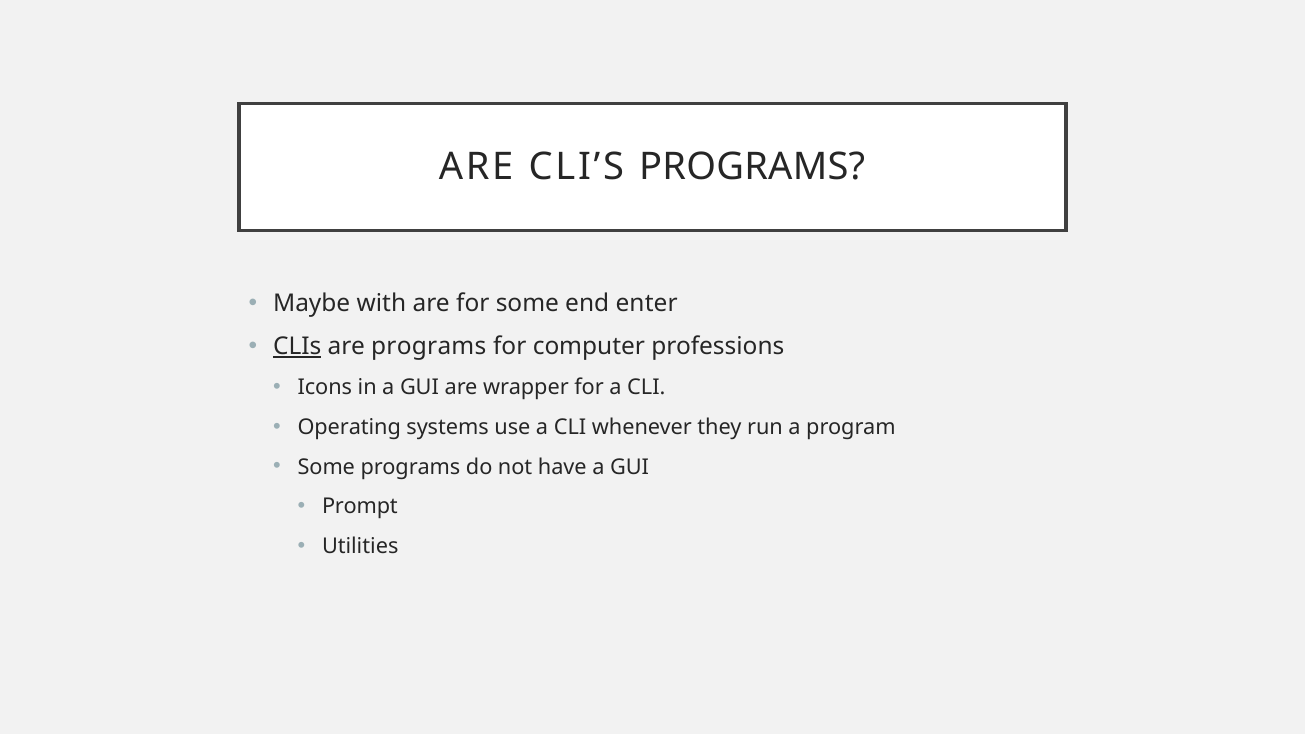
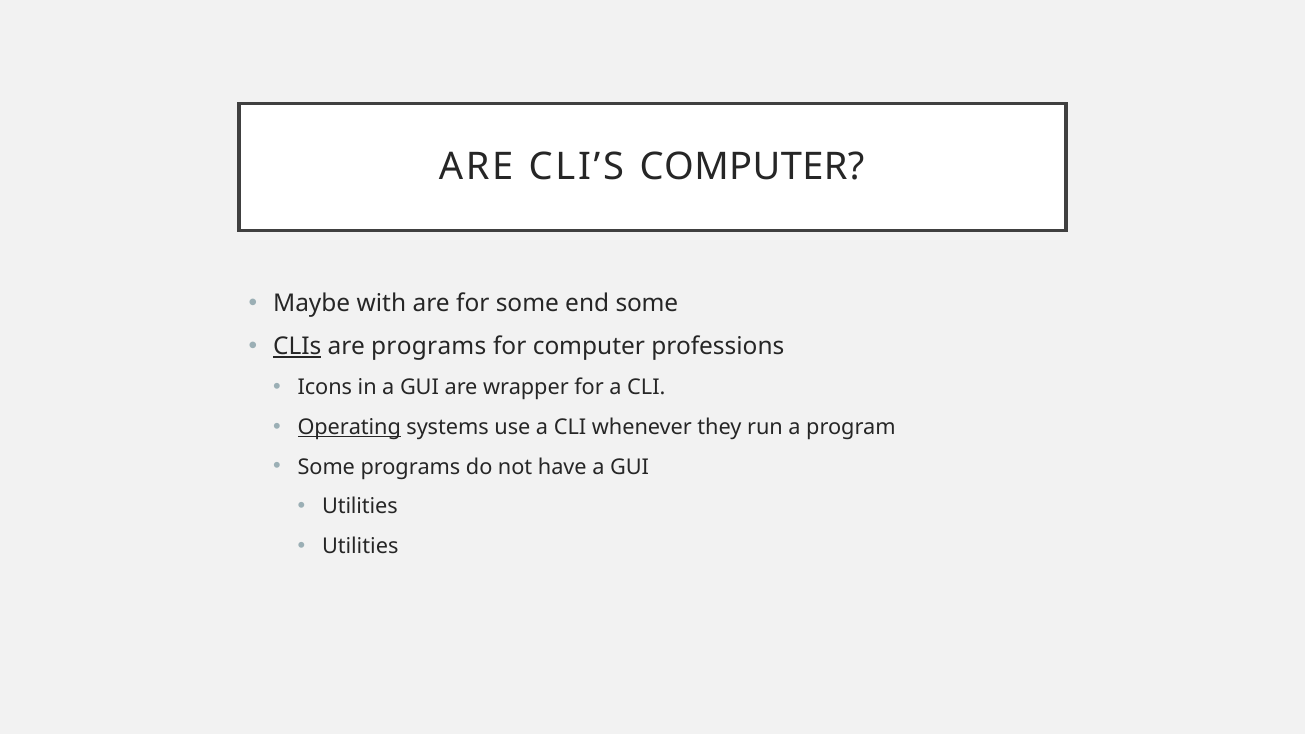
CLI’S PROGRAMS: PROGRAMS -> COMPUTER (752, 167)
end enter: enter -> some (647, 304)
Operating underline: none -> present (349, 427)
Prompt: Prompt -> Utilities (360, 507)
